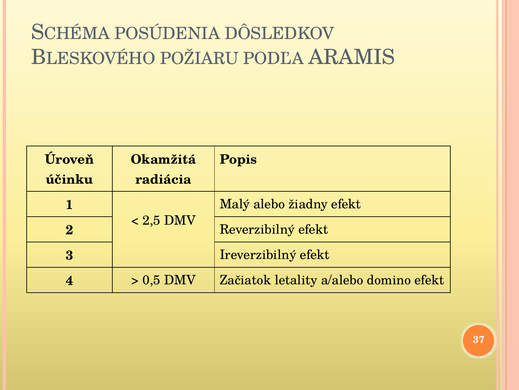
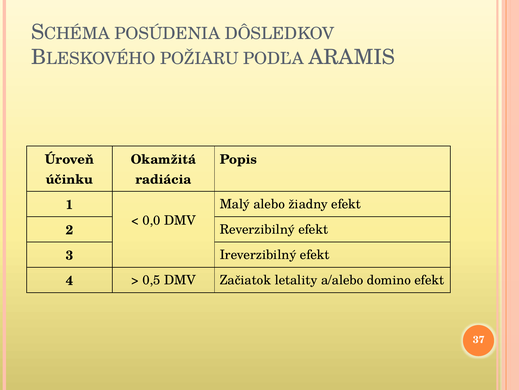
2,5: 2,5 -> 0,0 (151, 220)
